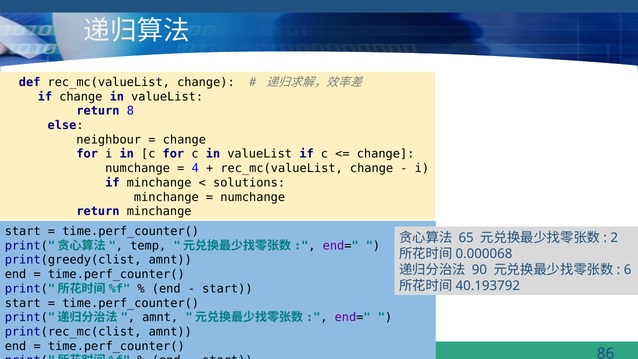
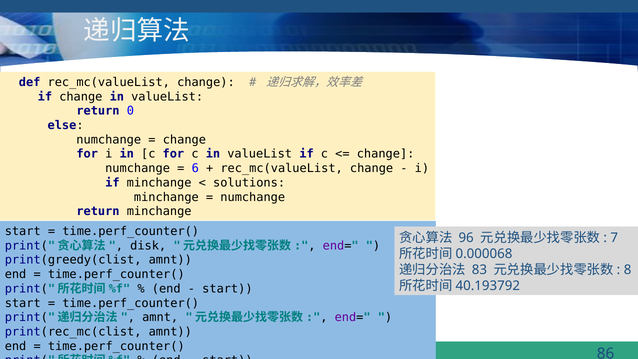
8: 8 -> 0 (130, 111)
neighbour: neighbour -> numchange (109, 140)
4: 4 -> 6 (195, 168)
65: 65 -> 96 (466, 238)
2: 2 -> 7 (614, 238)
temp: temp -> disk (148, 246)
90: 90 -> 83 (479, 270)
6: 6 -> 8 (628, 270)
